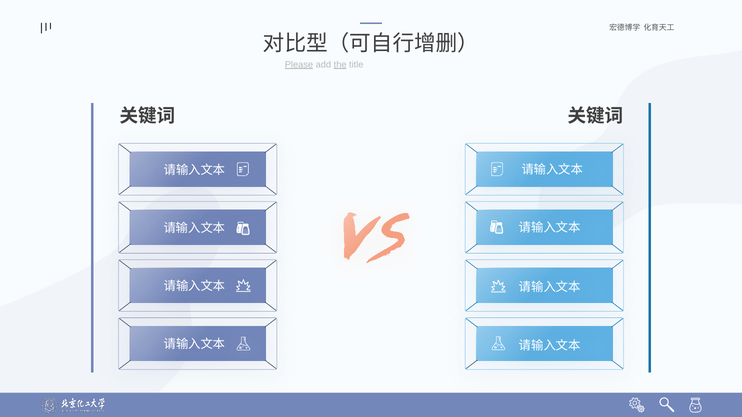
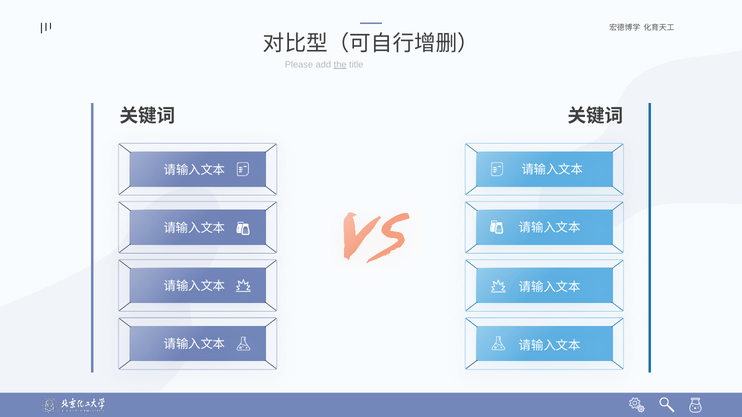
Please underline: present -> none (299, 65)
